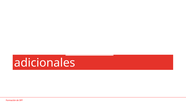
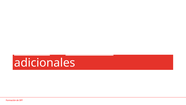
Sesión underline: none -> present (32, 50)
